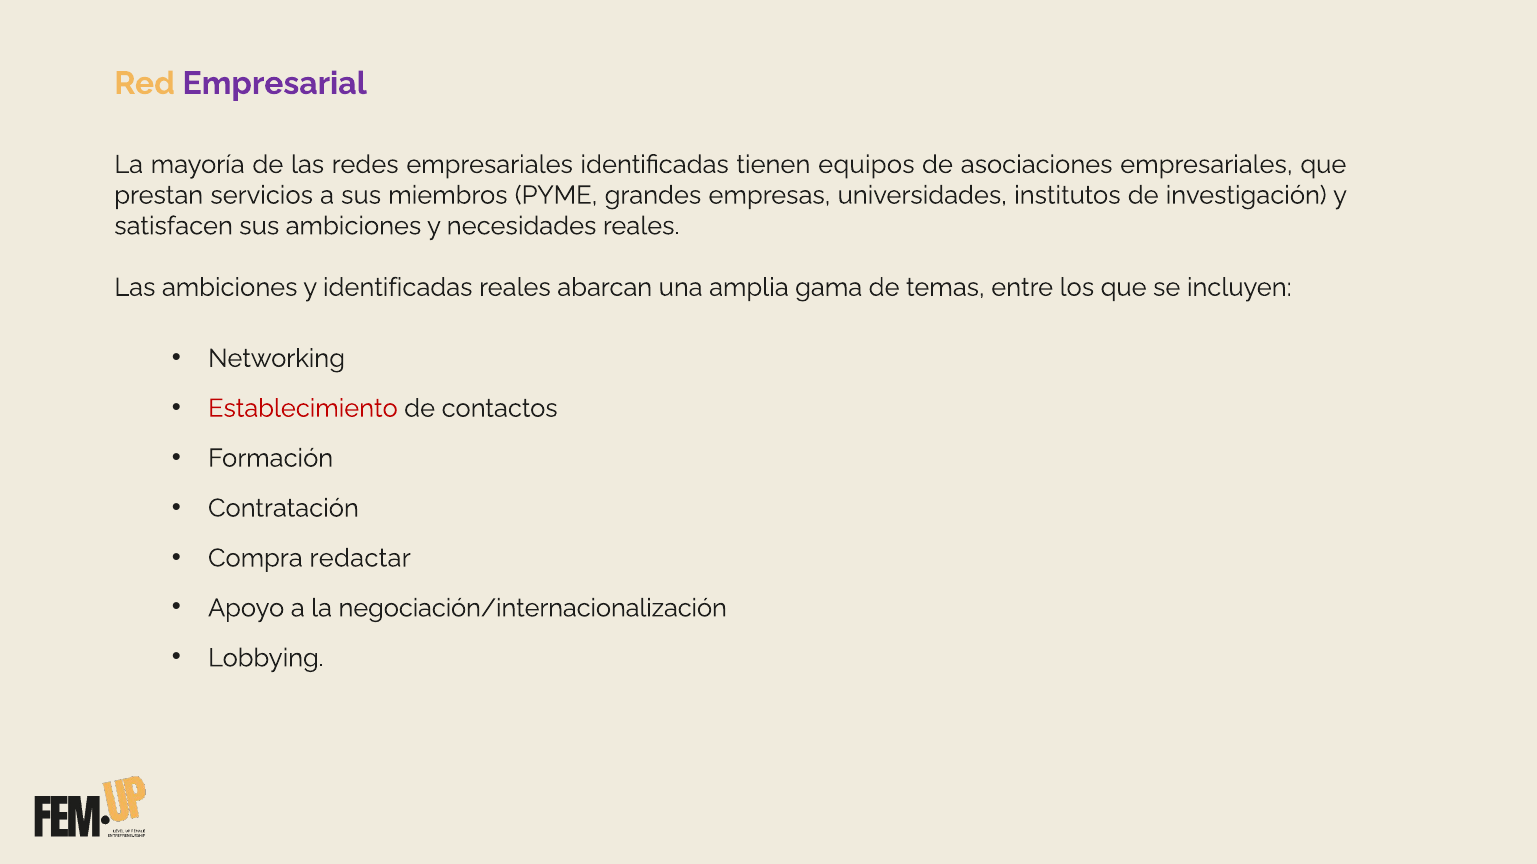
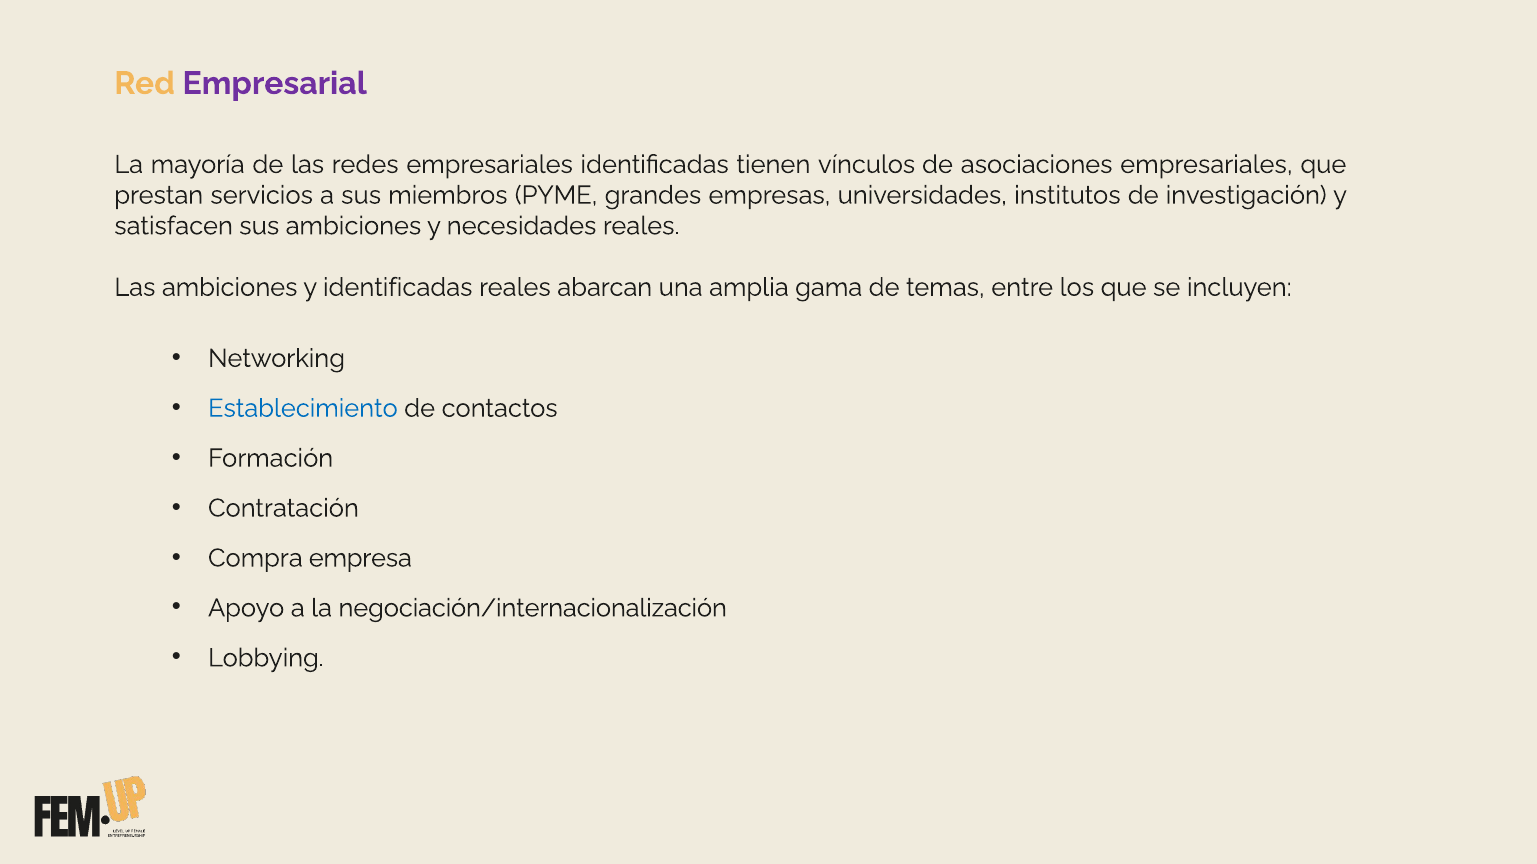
equipos: equipos -> vínculos (867, 165)
Establecimiento colour: red -> blue (303, 409)
redactar: redactar -> empresa (360, 558)
